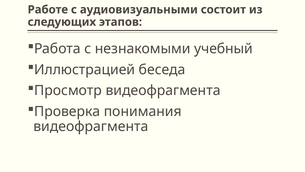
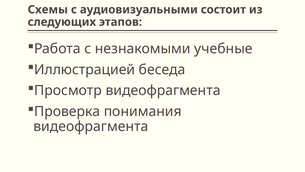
Работе: Работе -> Схемы (48, 10)
учебный: учебный -> учебные (223, 49)
